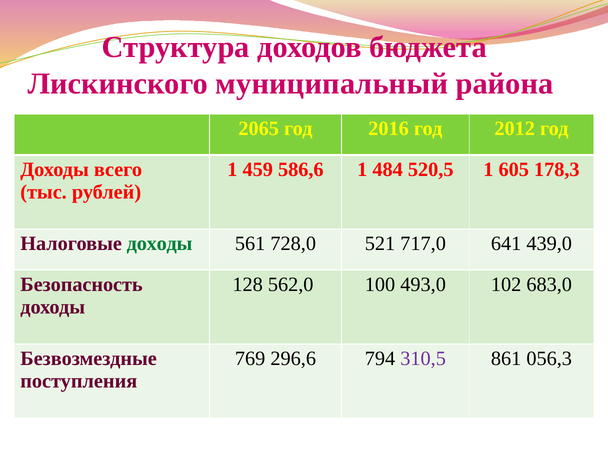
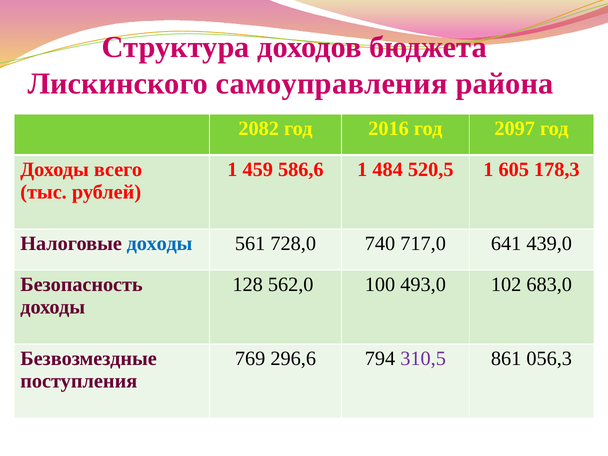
муниципальный: муниципальный -> самоуправления (332, 84)
2065: 2065 -> 2082 (259, 128)
2012: 2012 -> 2097 (515, 128)
доходы colour: green -> blue (160, 243)
521: 521 -> 740 (380, 243)
